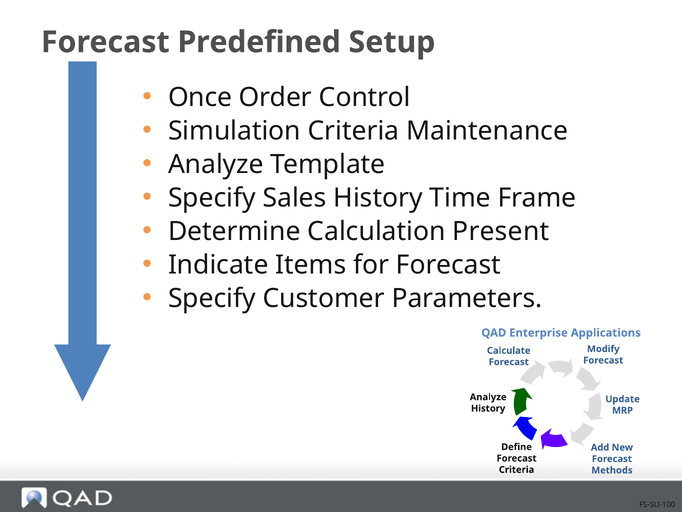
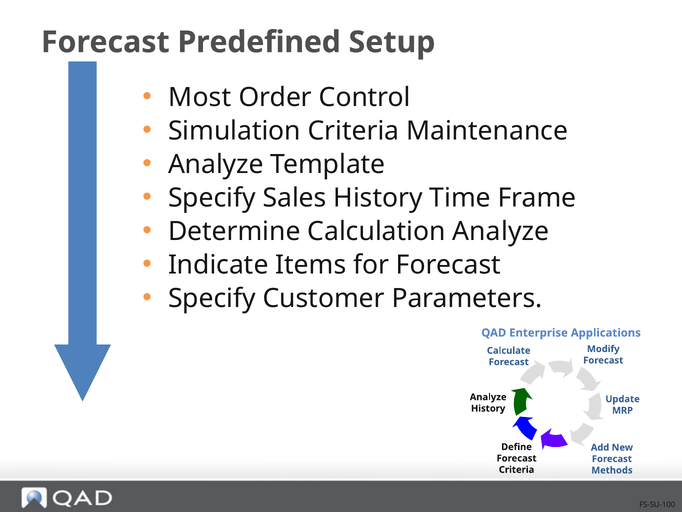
Once: Once -> Most (200, 98)
Calculation Present: Present -> Analyze (501, 231)
